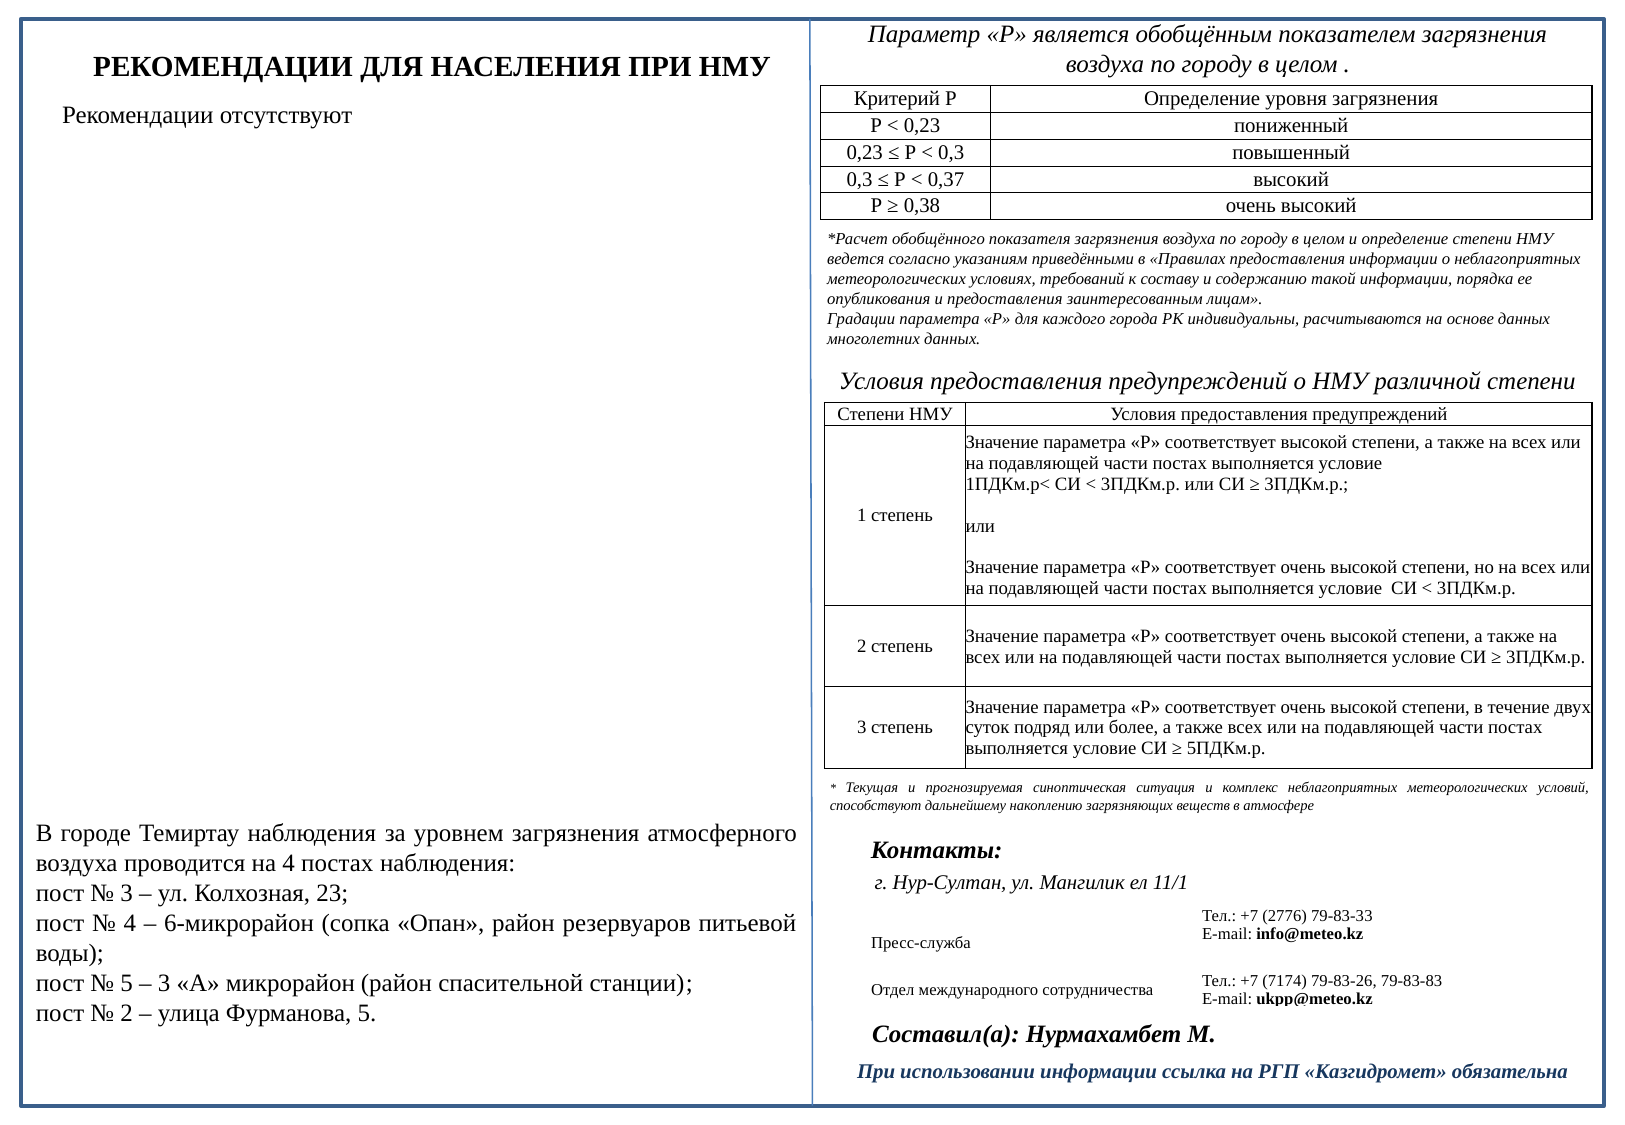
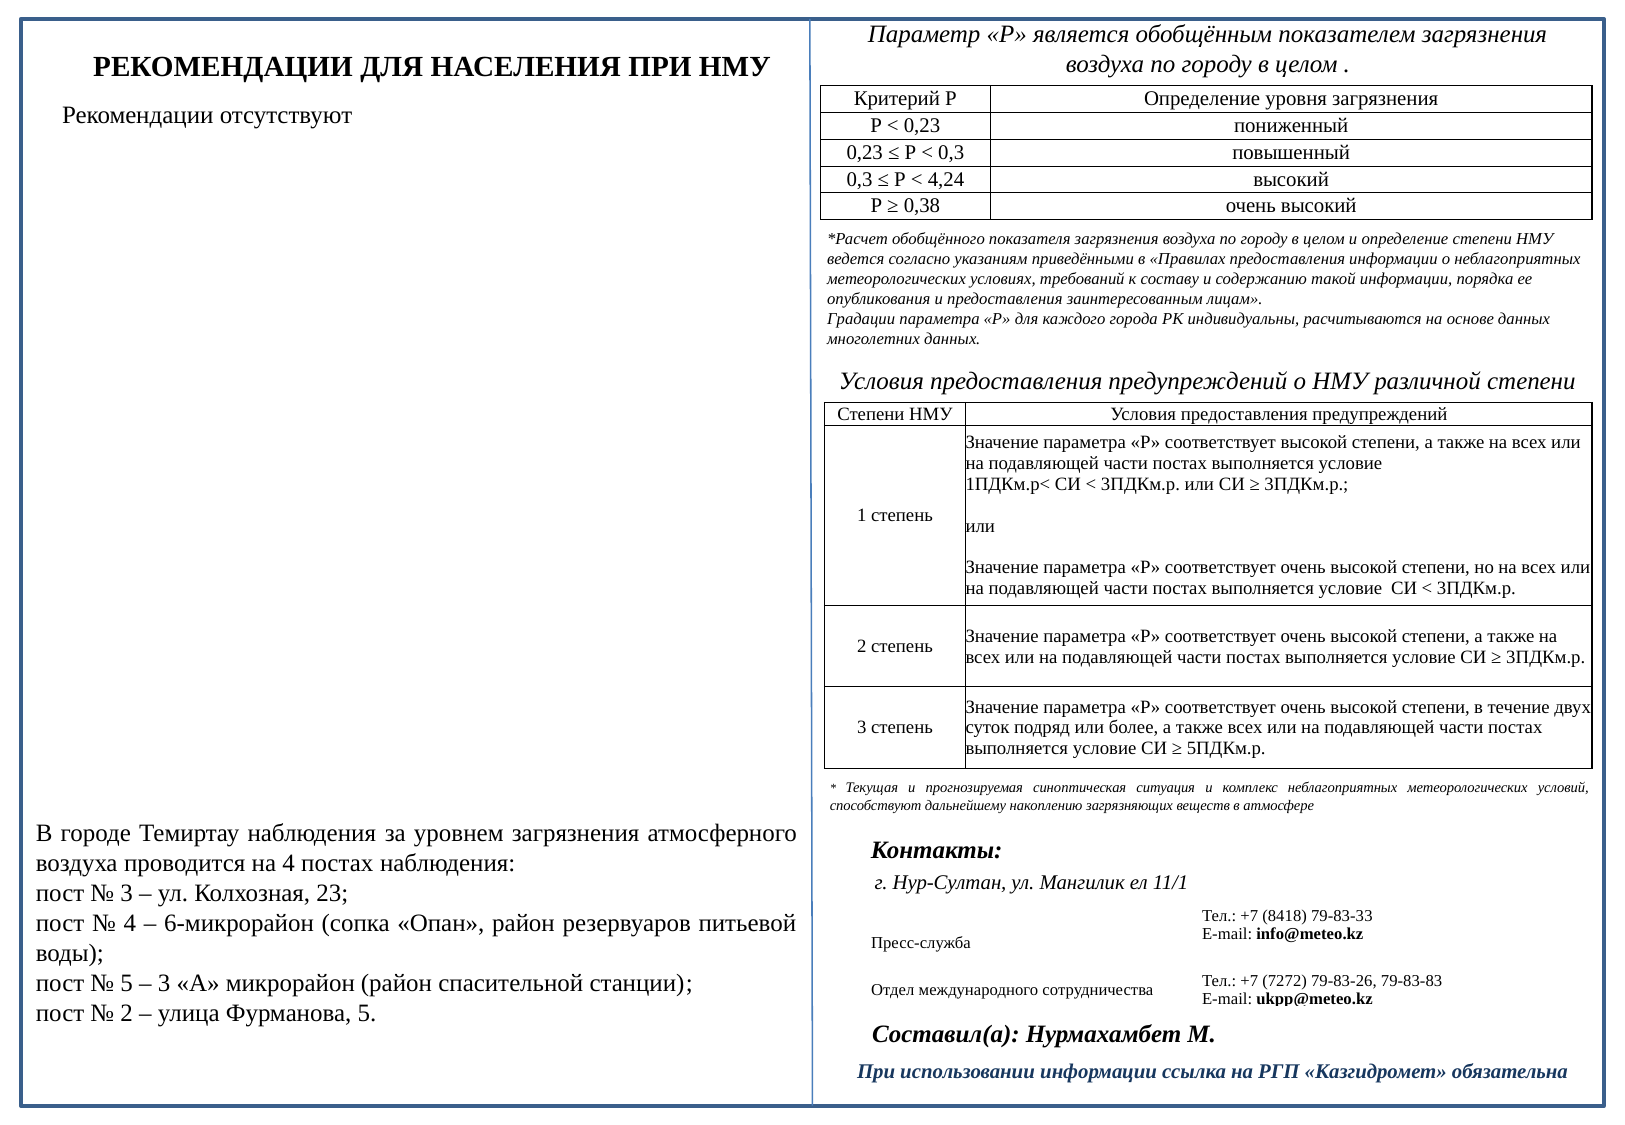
0,37: 0,37 -> 4,24 (946, 179)
2776: 2776 -> 8418 (1285, 916)
7174: 7174 -> 7272 (1285, 981)
